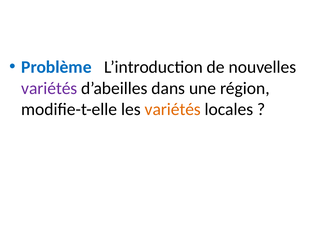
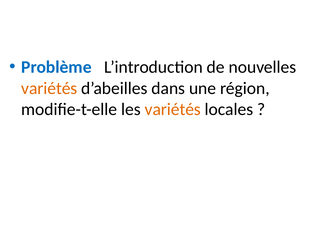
variétés colour: purple -> orange (49, 88)
